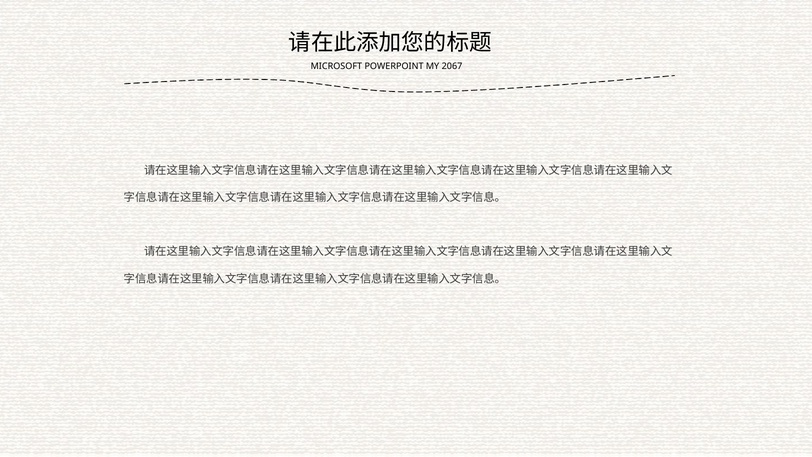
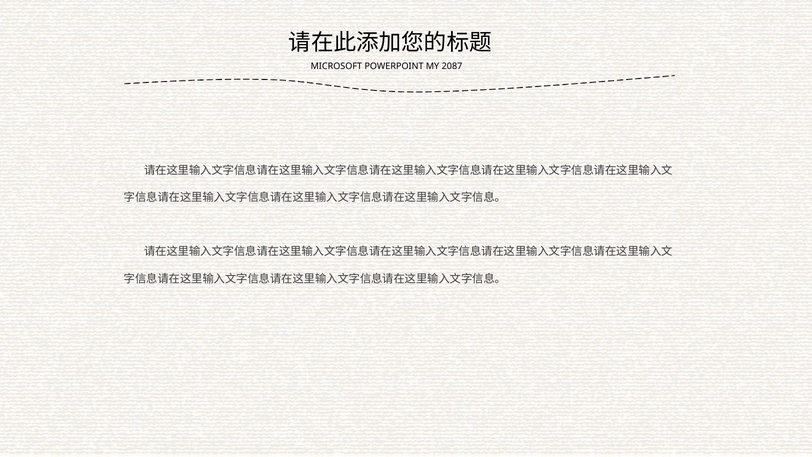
2067: 2067 -> 2087 (452, 66)
